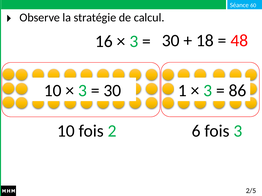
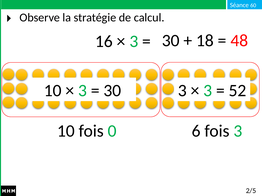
30 1: 1 -> 3 (182, 91)
86: 86 -> 52 (238, 91)
2: 2 -> 0 (112, 131)
